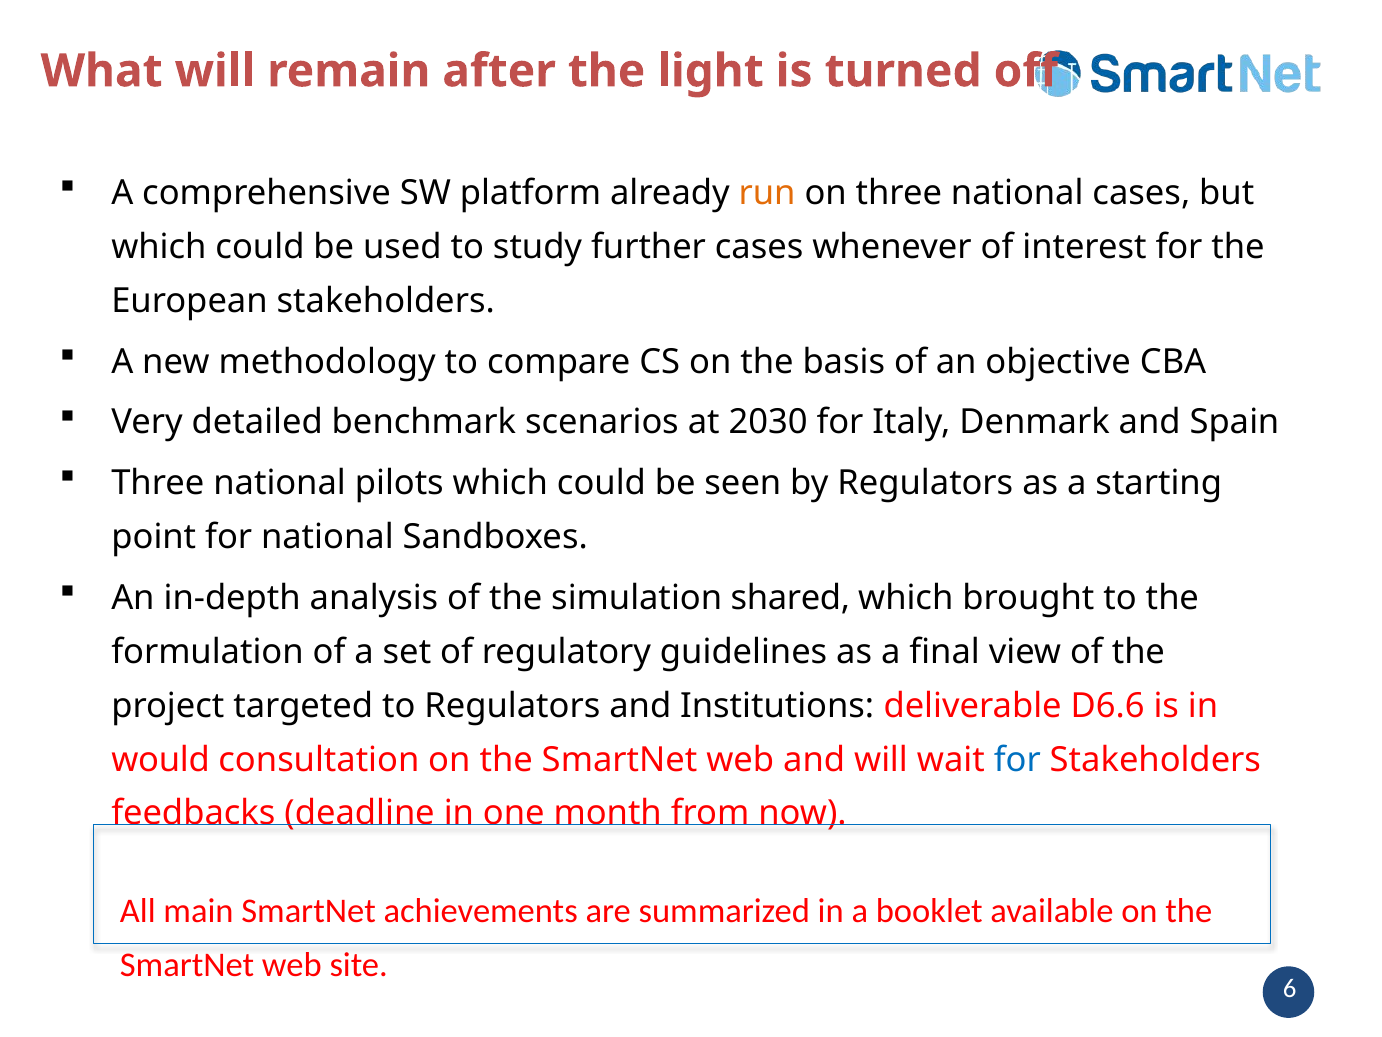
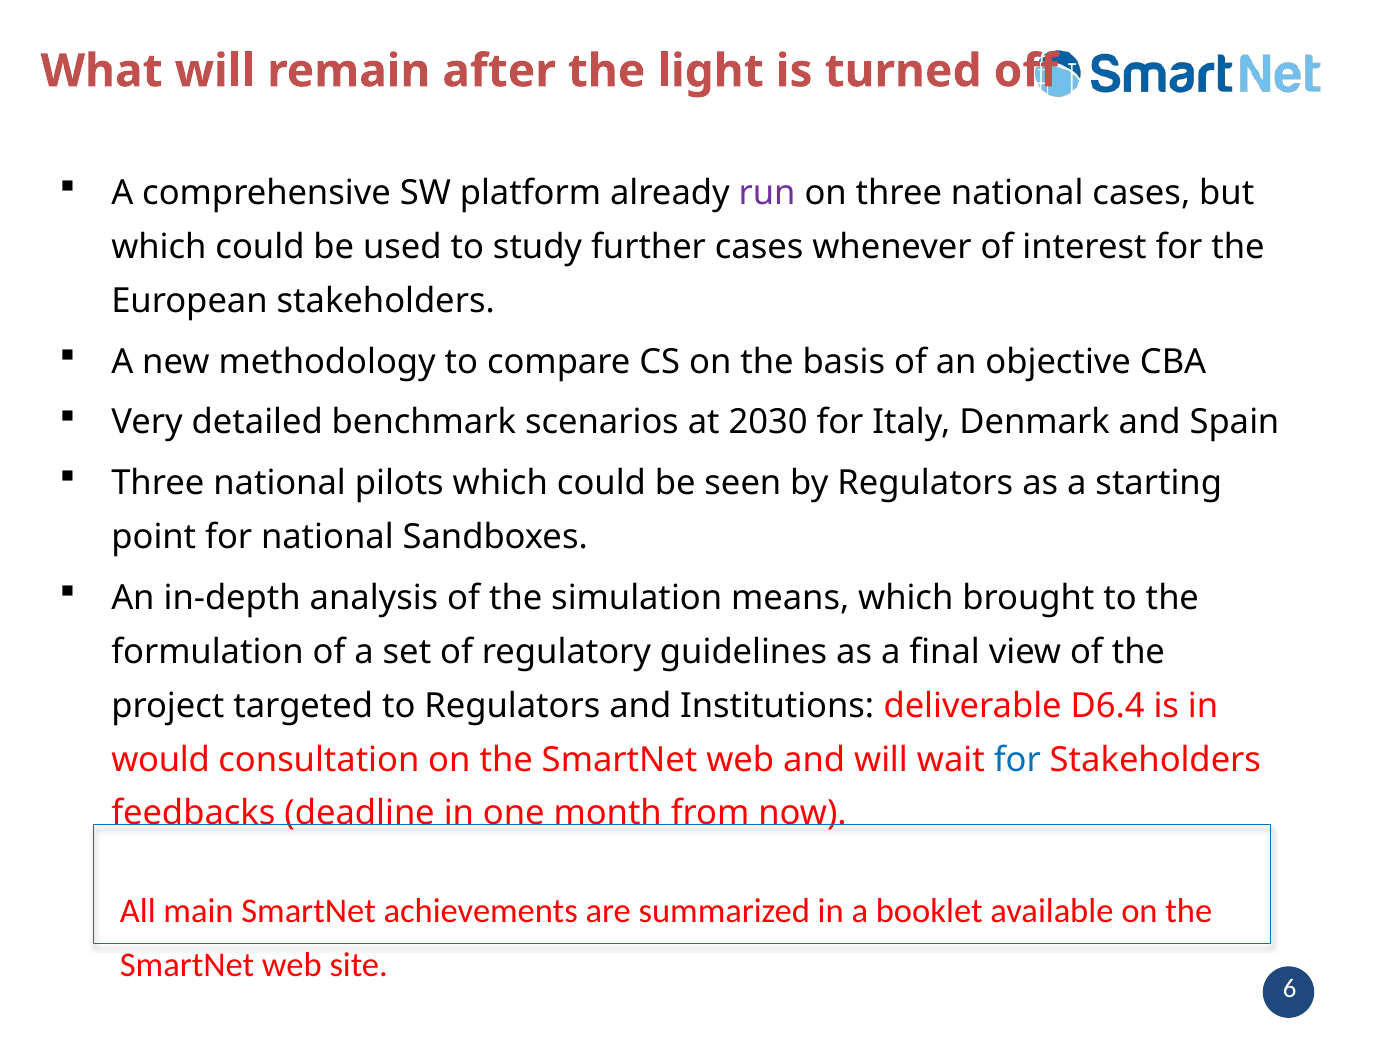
run colour: orange -> purple (767, 193)
shared: shared -> means (790, 598)
D6.6: D6.6 -> D6.4 (1108, 705)
